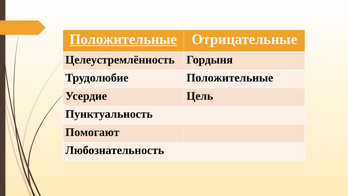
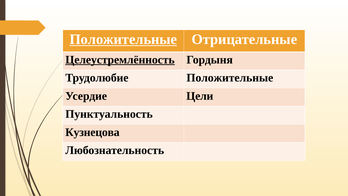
Целеустремлённость underline: none -> present (120, 60)
Цель: Цель -> Цели (200, 96)
Помогают: Помогают -> Кузнецова (92, 132)
